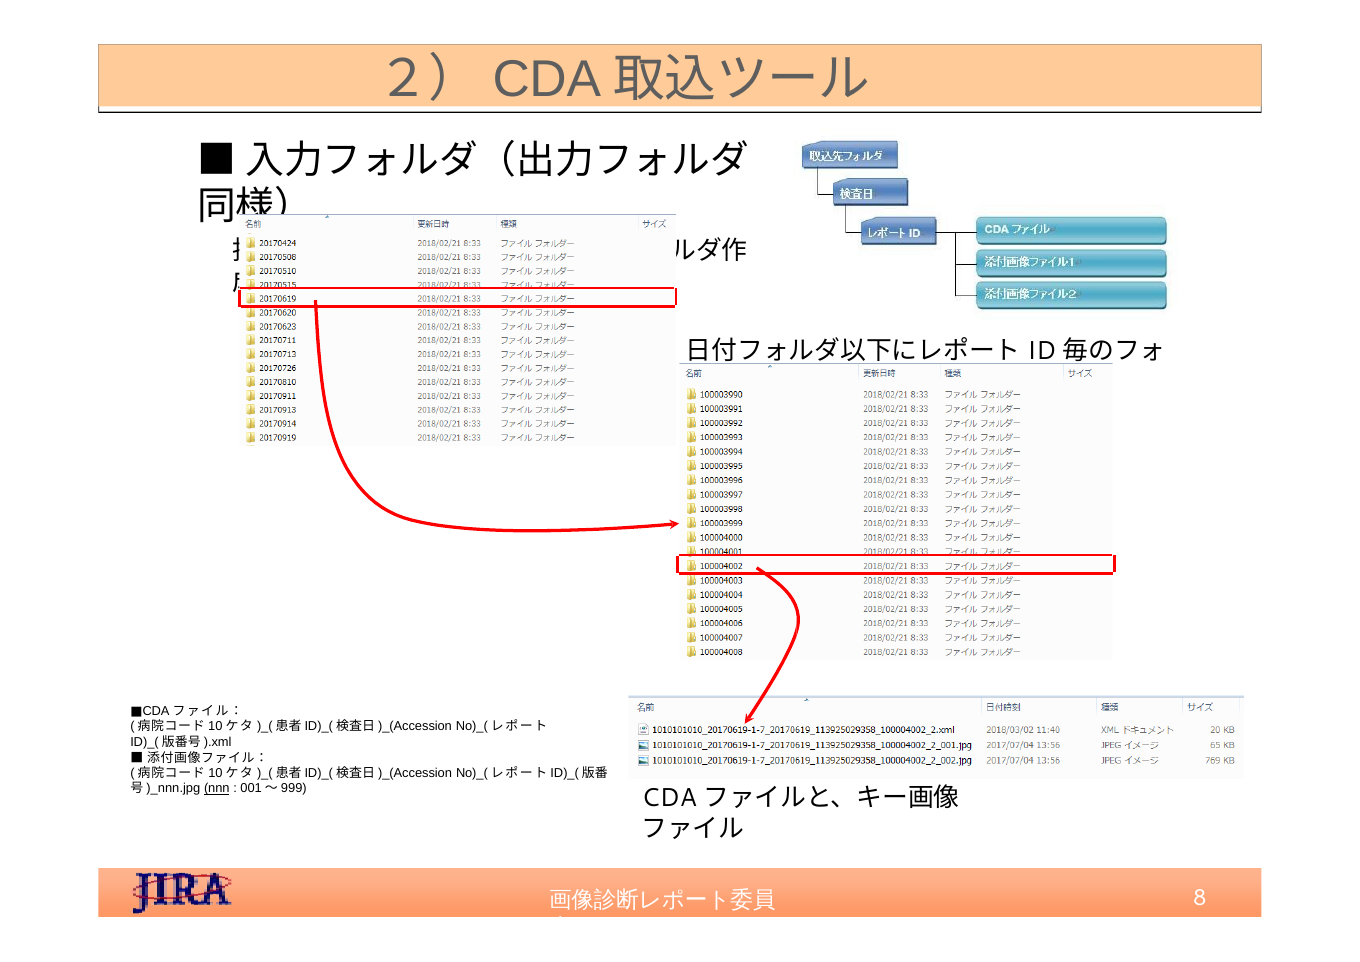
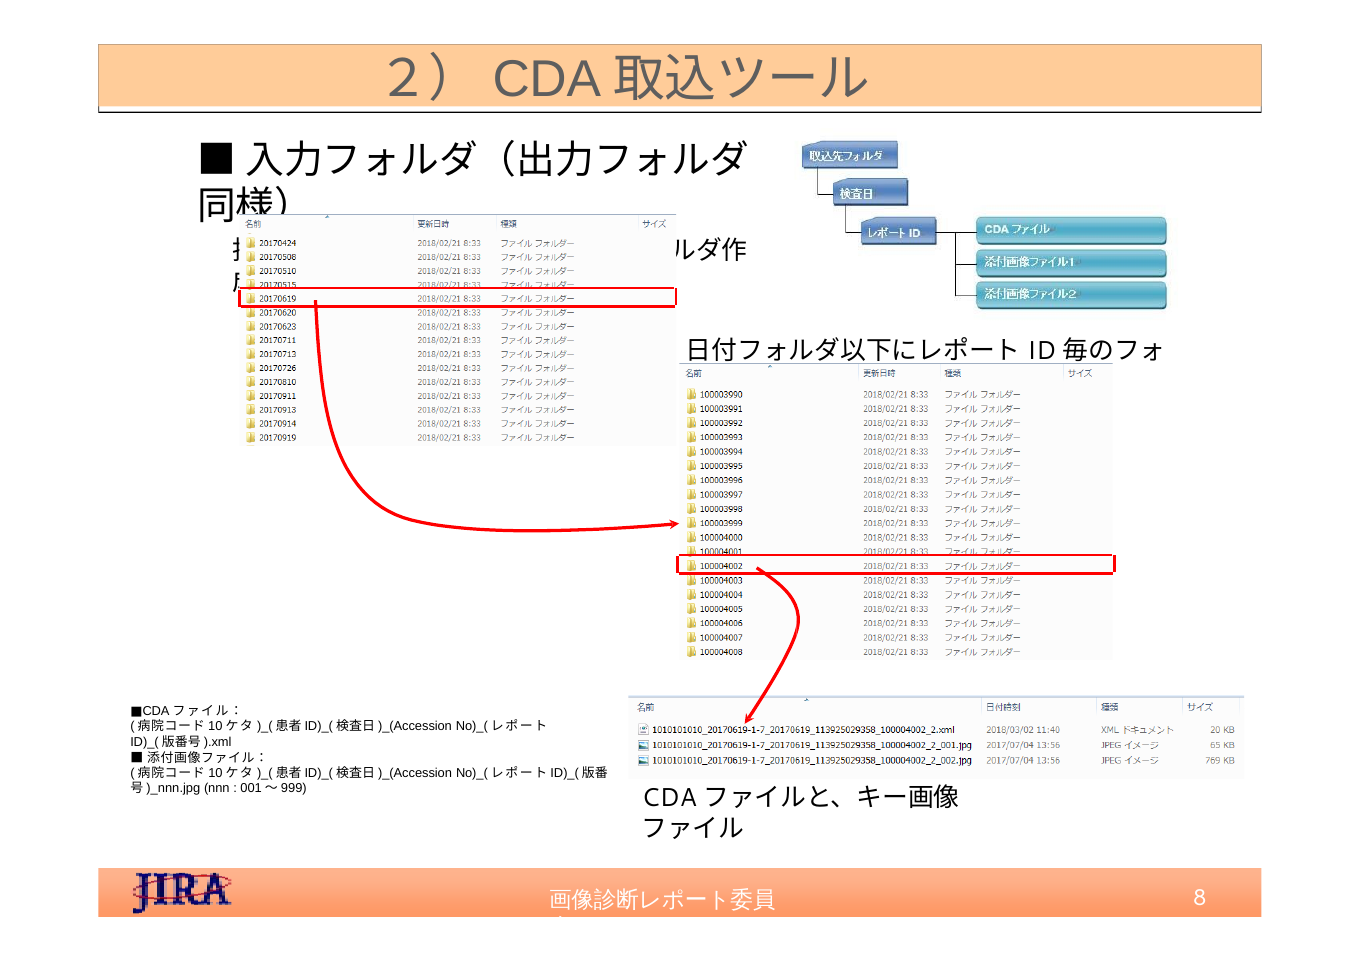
nnn underline: present -> none (217, 789)
